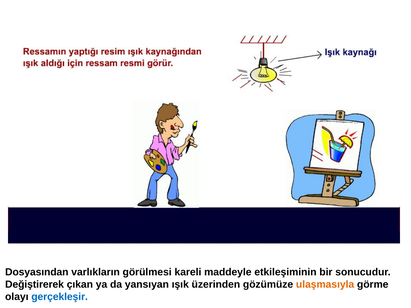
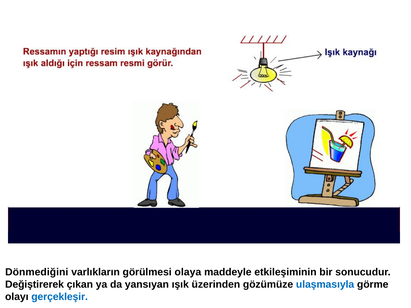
Dosyasından: Dosyasından -> Dönmediğini (37, 272)
kareli: kareli -> olaya (188, 272)
ulaşmasıyla colour: orange -> blue (325, 285)
